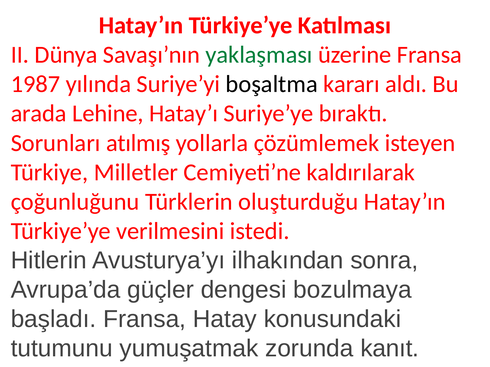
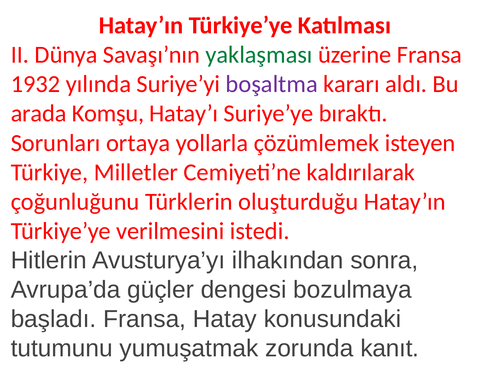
1987: 1987 -> 1932 (35, 84)
boşaltma colour: black -> purple (272, 84)
Lehine: Lehine -> Komşu (108, 114)
atılmış: atılmış -> ortaya (138, 143)
